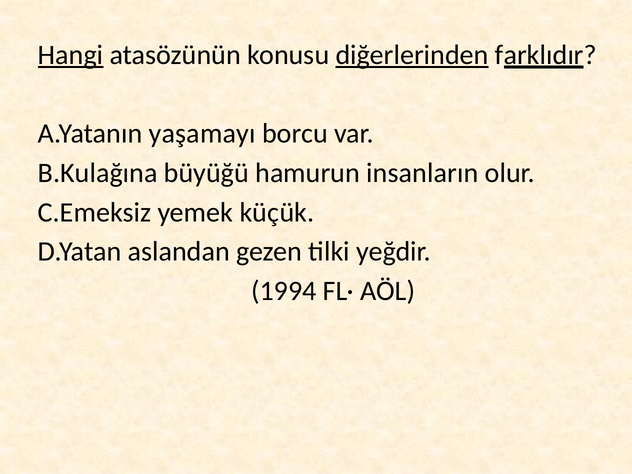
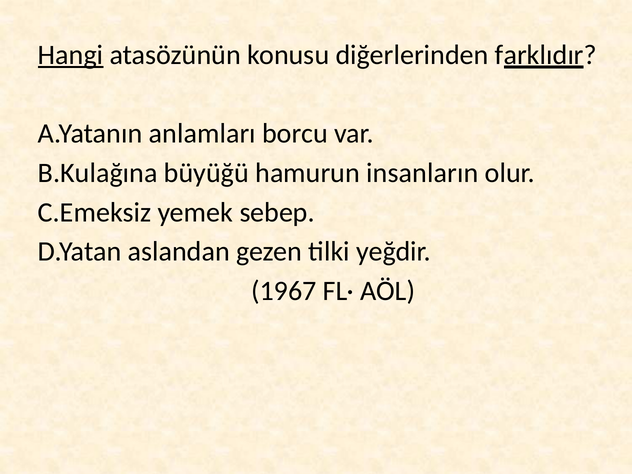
diğerlerinden underline: present -> none (412, 55)
yaşamayı: yaşamayı -> anlamları (202, 134)
küçük: küçük -> sebep (277, 212)
1994: 1994 -> 1967 (284, 291)
